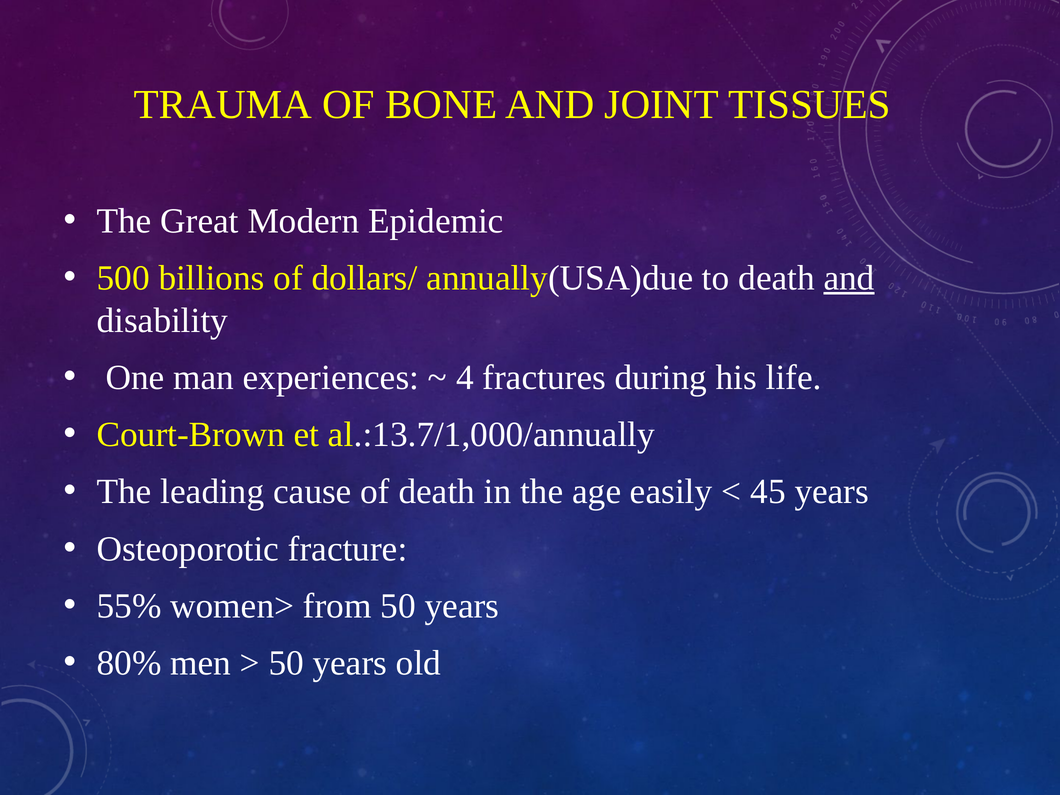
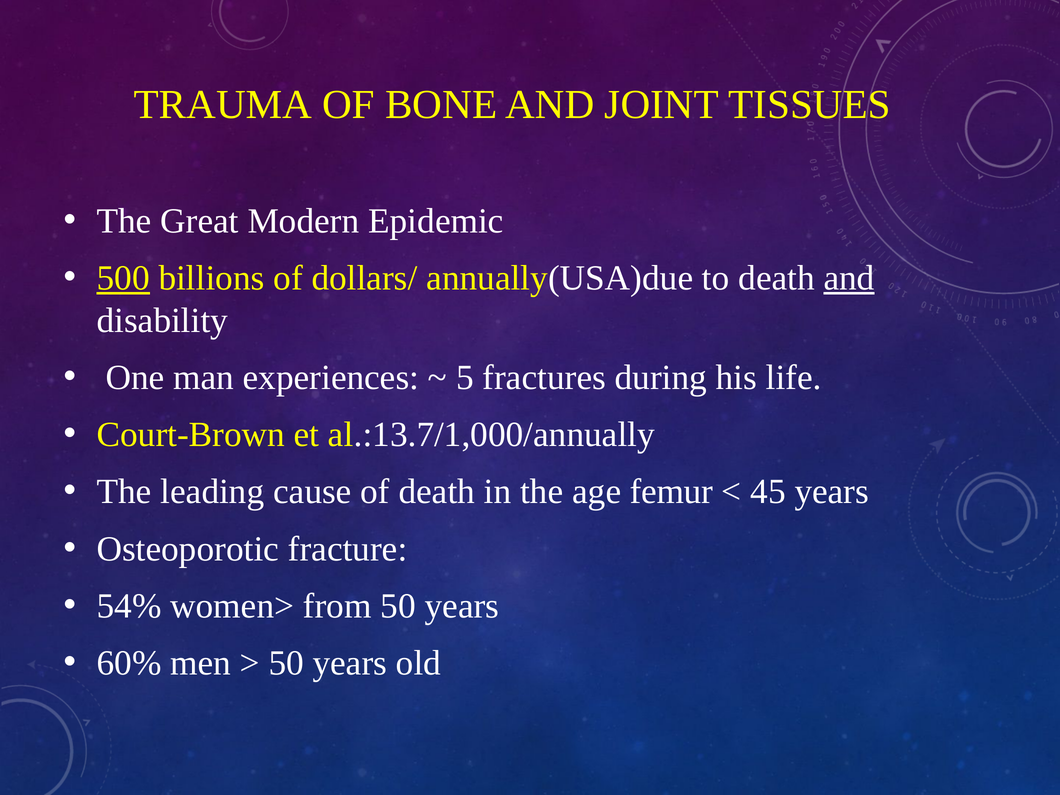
500 underline: none -> present (123, 278)
4: 4 -> 5 (465, 378)
easily: easily -> femur (671, 492)
55%: 55% -> 54% (129, 606)
80%: 80% -> 60% (129, 663)
